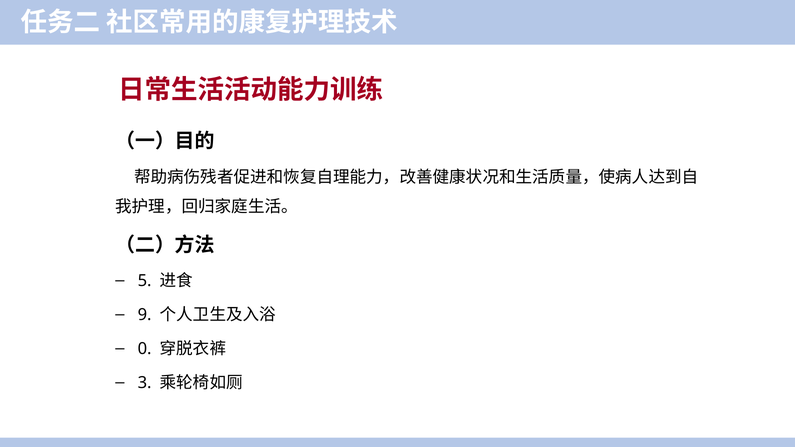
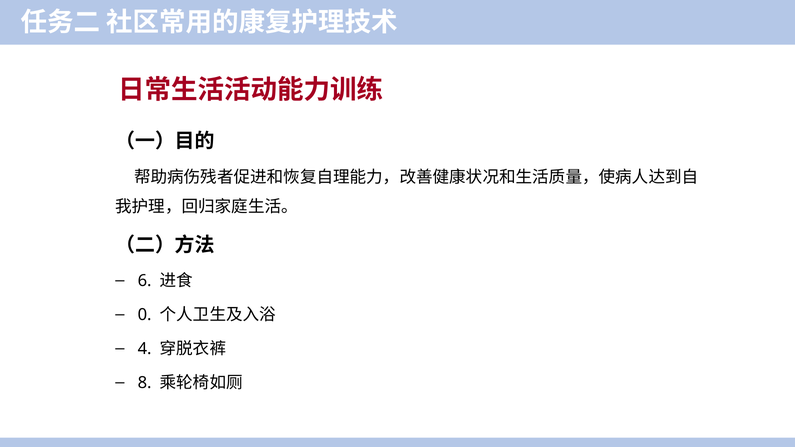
5: 5 -> 6 (145, 281)
9: 9 -> 0 (145, 315)
0: 0 -> 4 (145, 349)
3: 3 -> 8 (145, 383)
